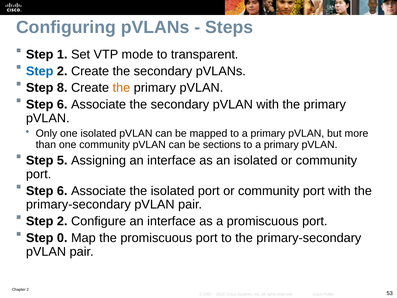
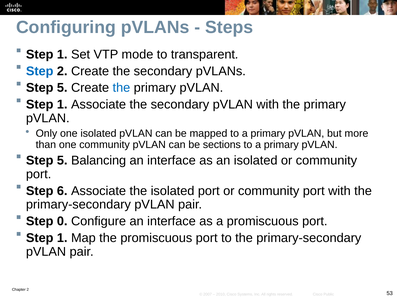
8: 8 -> 5 (62, 88)
the colour: orange -> blue (121, 88)
6: 6 -> 1 (62, 104)
Assigning: Assigning -> Balancing (99, 160)
2: 2 -> 0 (62, 221)
0: 0 -> 1 (62, 238)
